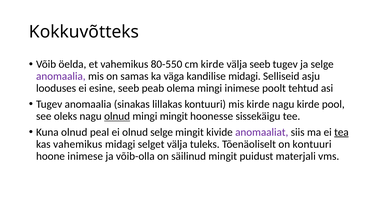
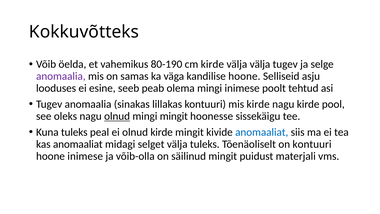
80-550: 80-550 -> 80-190 (167, 64)
välja seeb: seeb -> välja (260, 64)
kandilise midagi: midagi -> hoone (244, 76)
Kuna olnud: olnud -> tuleks (74, 132)
olnud selge: selge -> kirde (162, 132)
anomaaliat colour: purple -> blue (262, 132)
tea underline: present -> none (341, 132)
kas vahemikus: vahemikus -> anomaaliat (78, 144)
